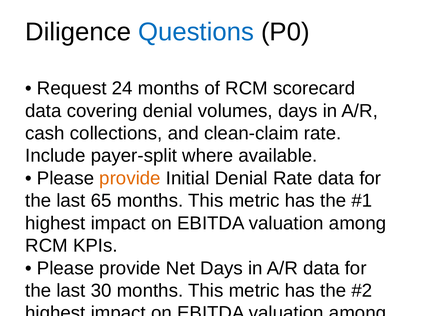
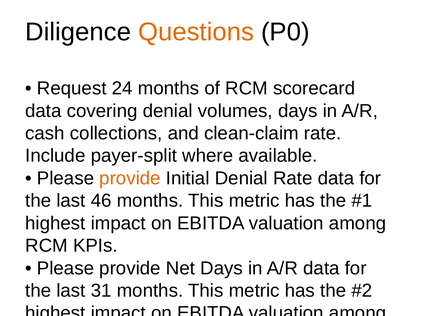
Questions colour: blue -> orange (196, 32)
65: 65 -> 46 (101, 201)
30: 30 -> 31 (101, 290)
